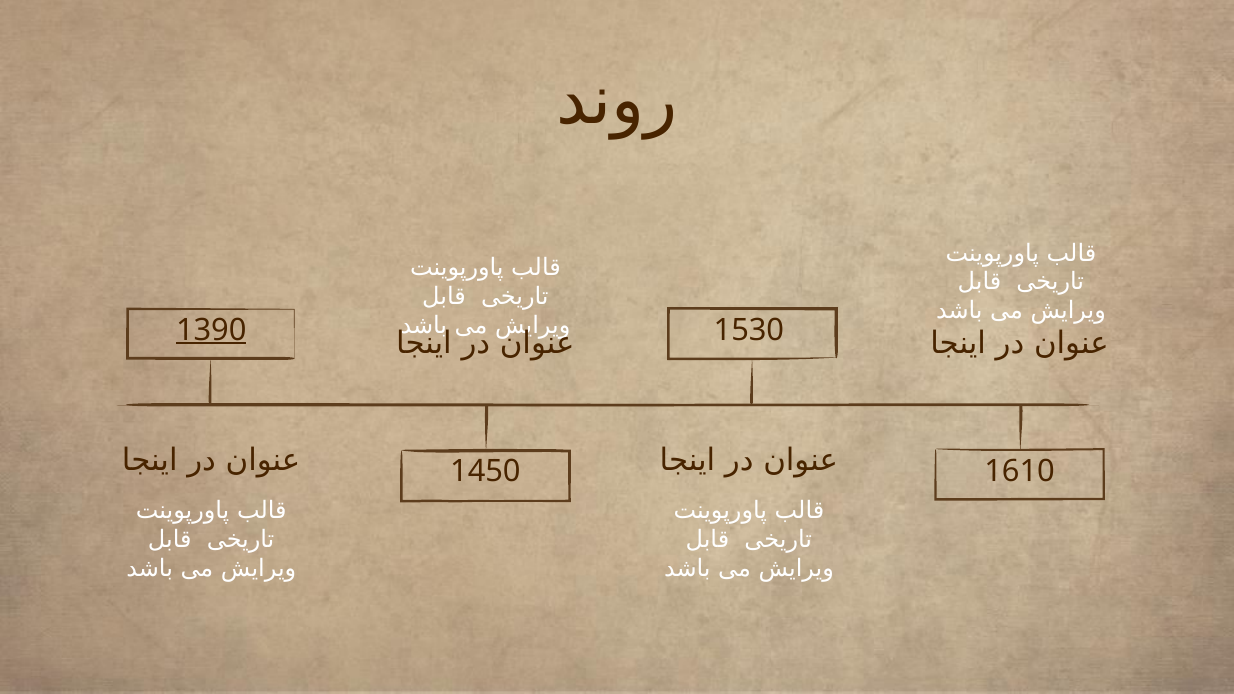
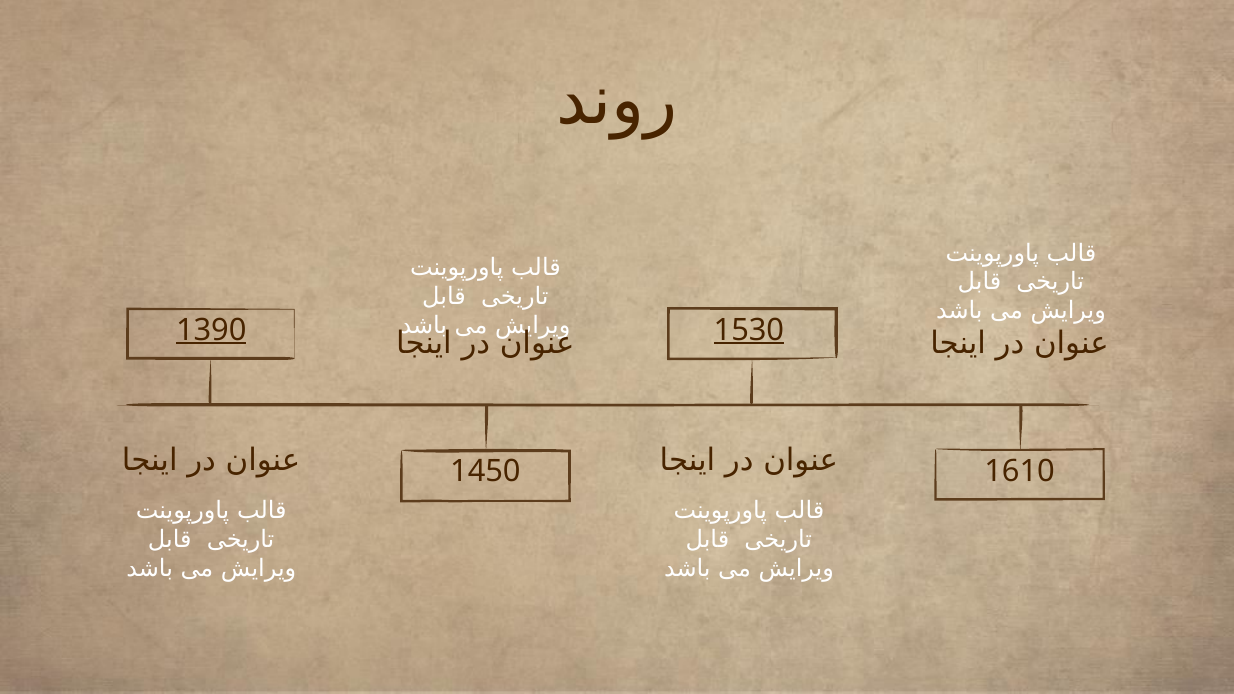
1530 underline: none -> present (749, 330)
